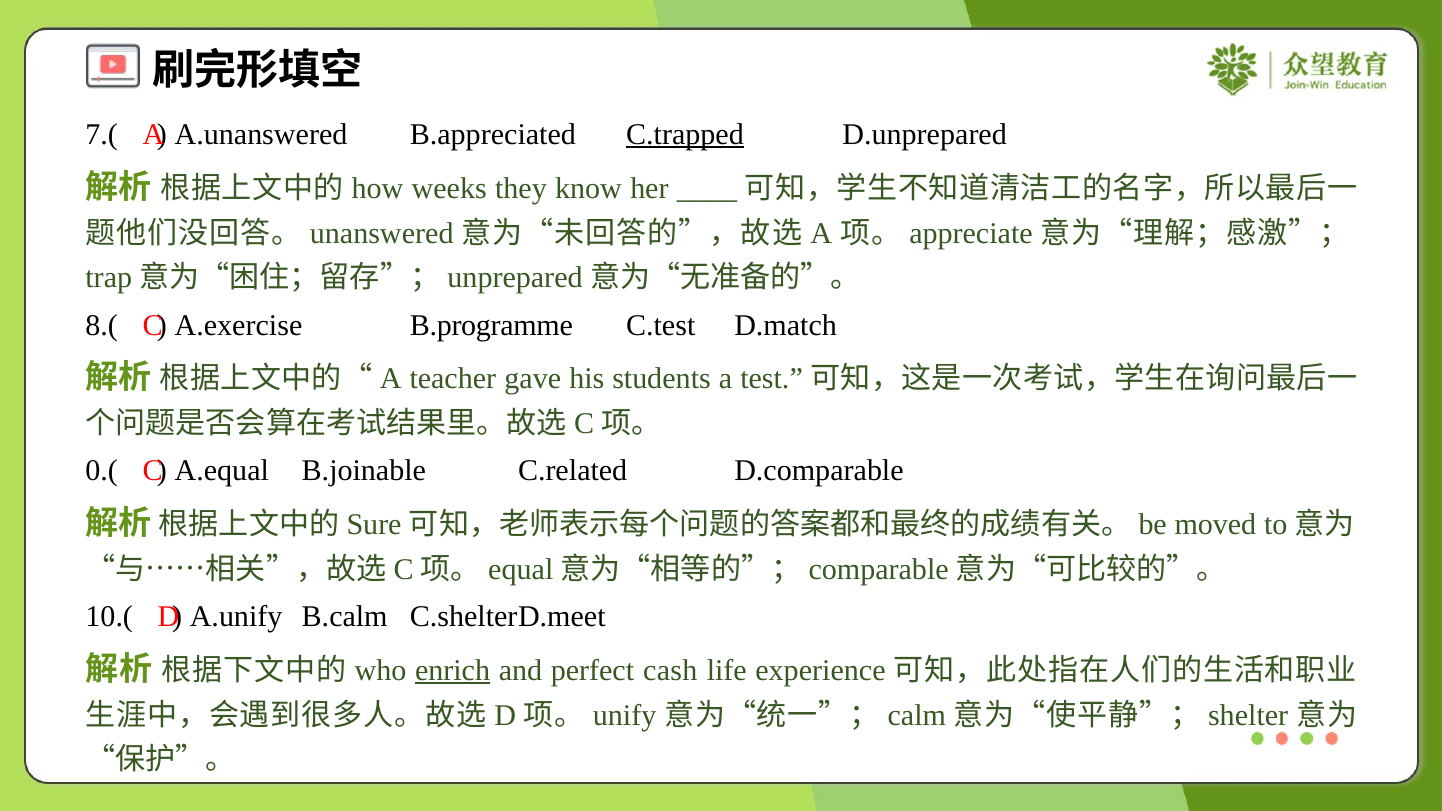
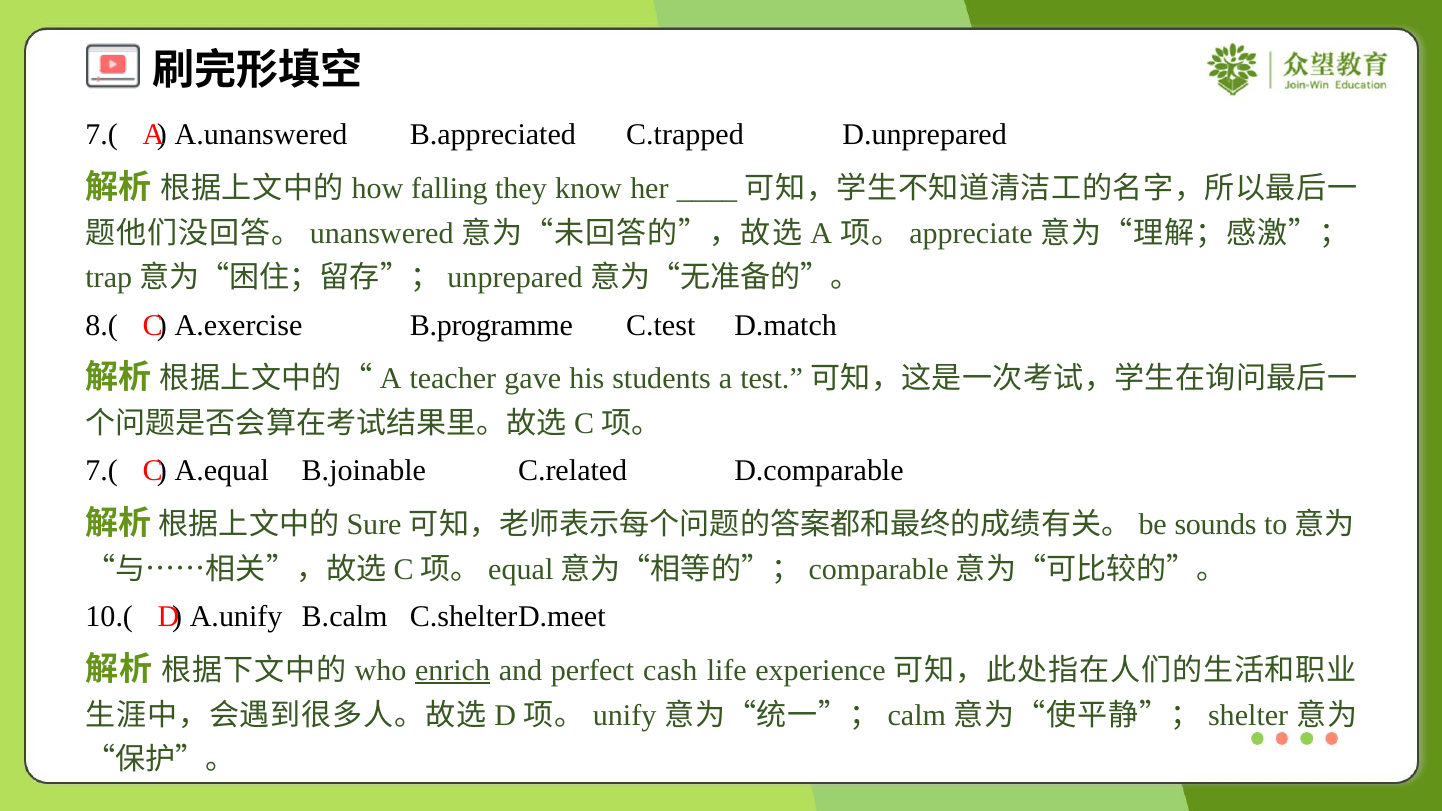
C.trapped underline: present -> none (685, 134)
weeks: weeks -> falling (449, 188)
0.(: 0.( -> 7.( (102, 471)
moved: moved -> sounds (1216, 525)
